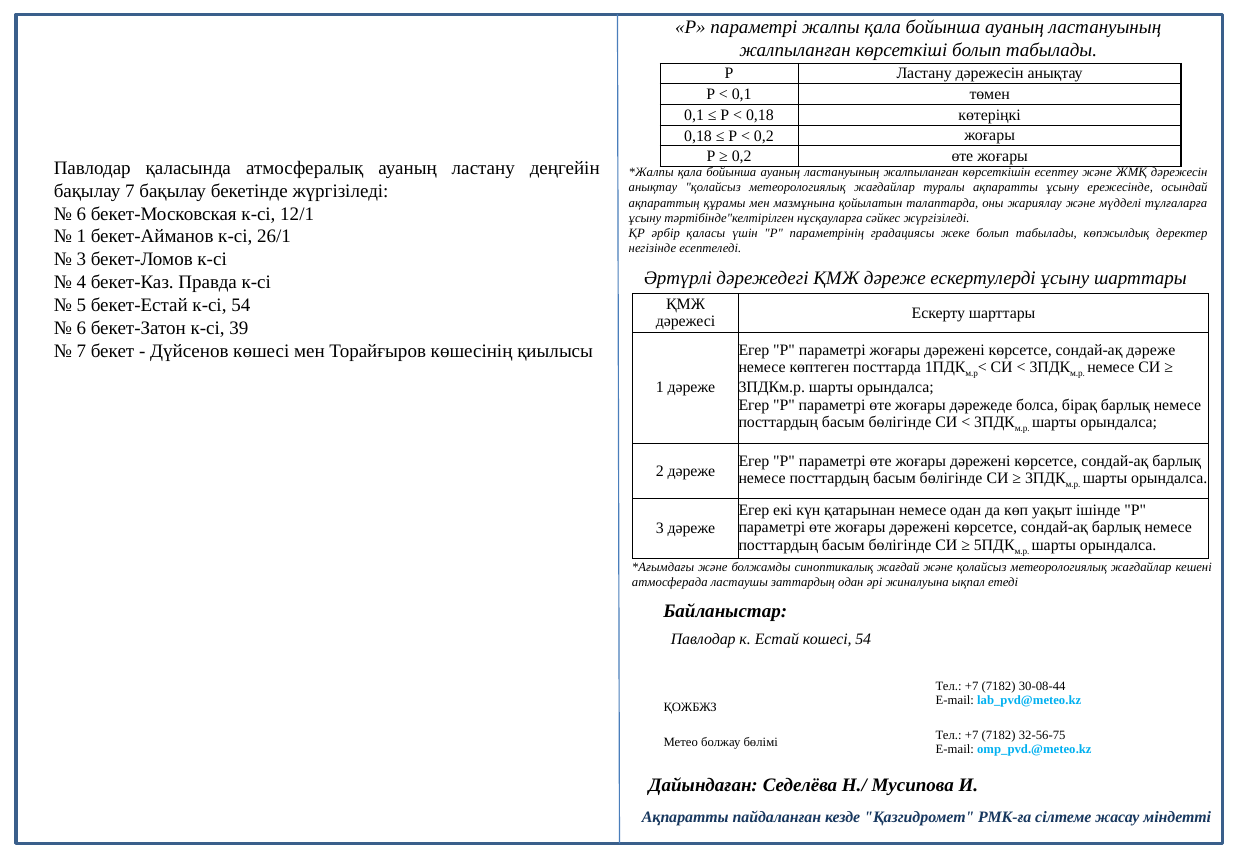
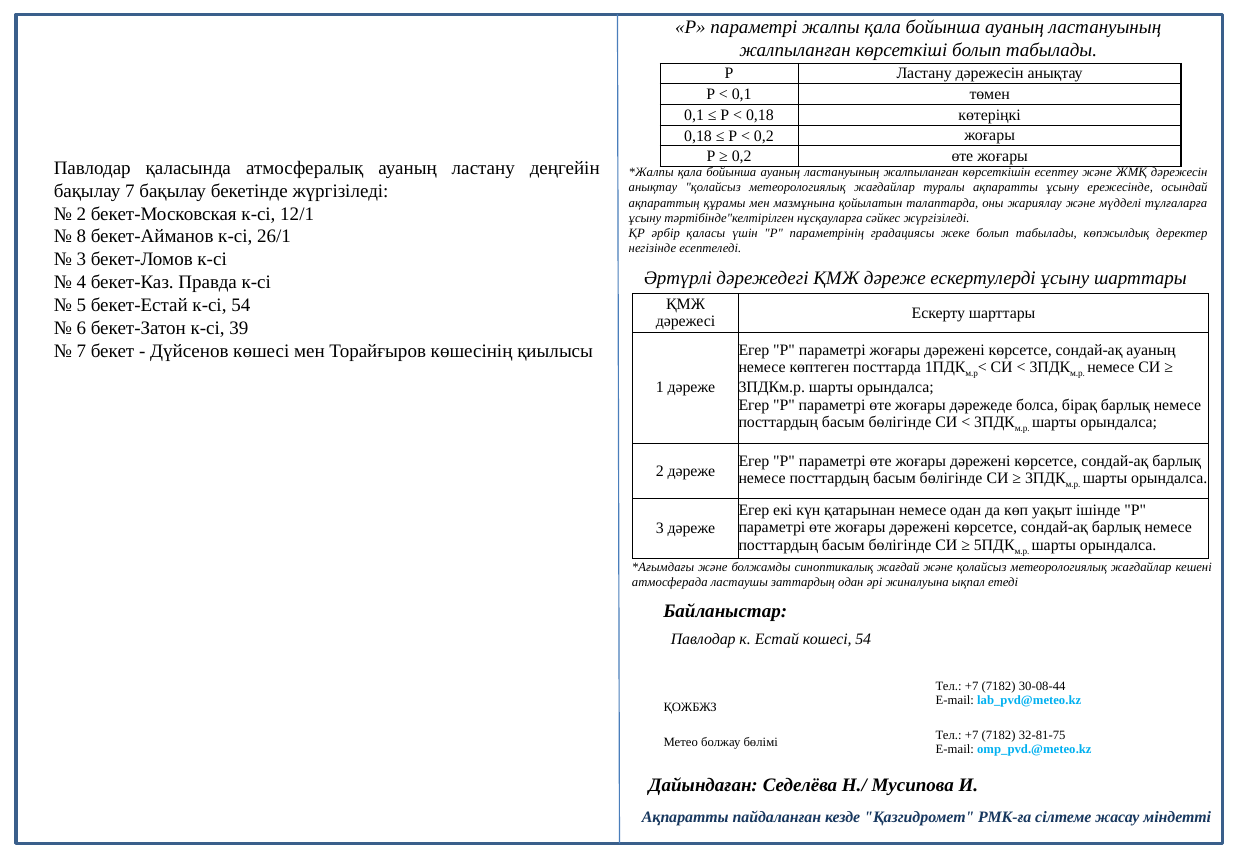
6: 6 -> 2 (81, 214)
1: 1 -> 8 (81, 237)
сондай-ақ дәреже: дәреже -> ауаның (1151, 350)
32-56-75: 32-56-75 -> 32-81-75 (1042, 735)
